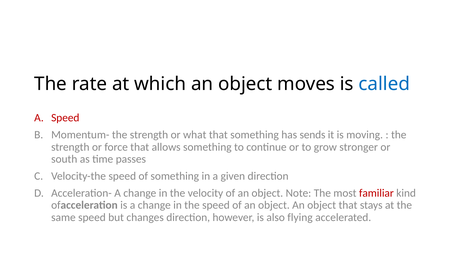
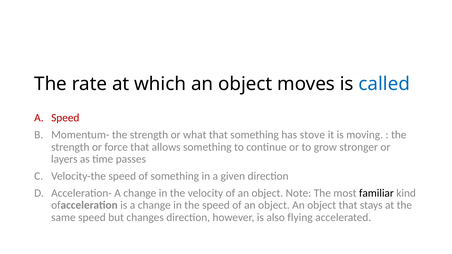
sends: sends -> stove (312, 135)
south: south -> layers (64, 159)
familiar colour: red -> black (376, 193)
